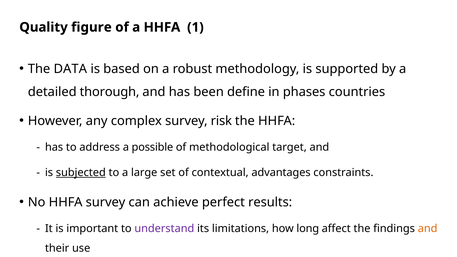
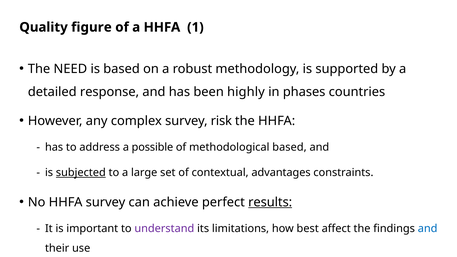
DATA: DATA -> NEED (70, 69)
thorough: thorough -> response (110, 92)
define: define -> highly (246, 92)
methodological target: target -> based (289, 147)
results underline: none -> present (270, 202)
long: long -> best (308, 229)
and colour: orange -> blue (428, 229)
